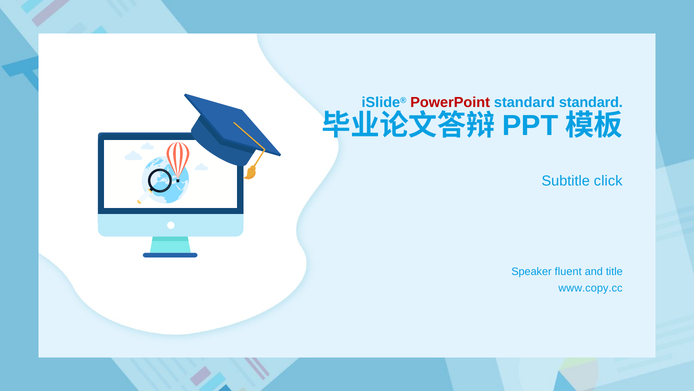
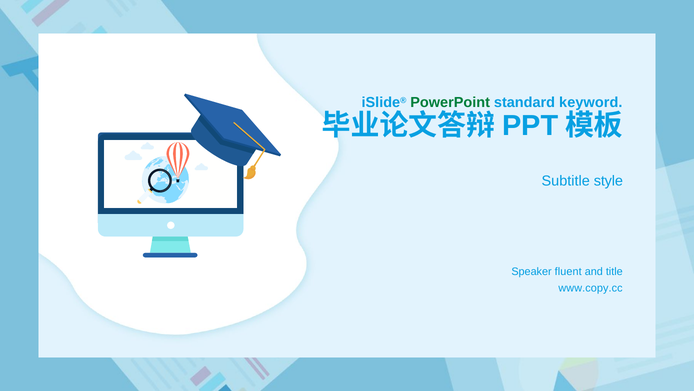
PowerPoint colour: red -> green (450, 102)
standard standard: standard -> keyword (591, 102)
click: click -> style (608, 181)
